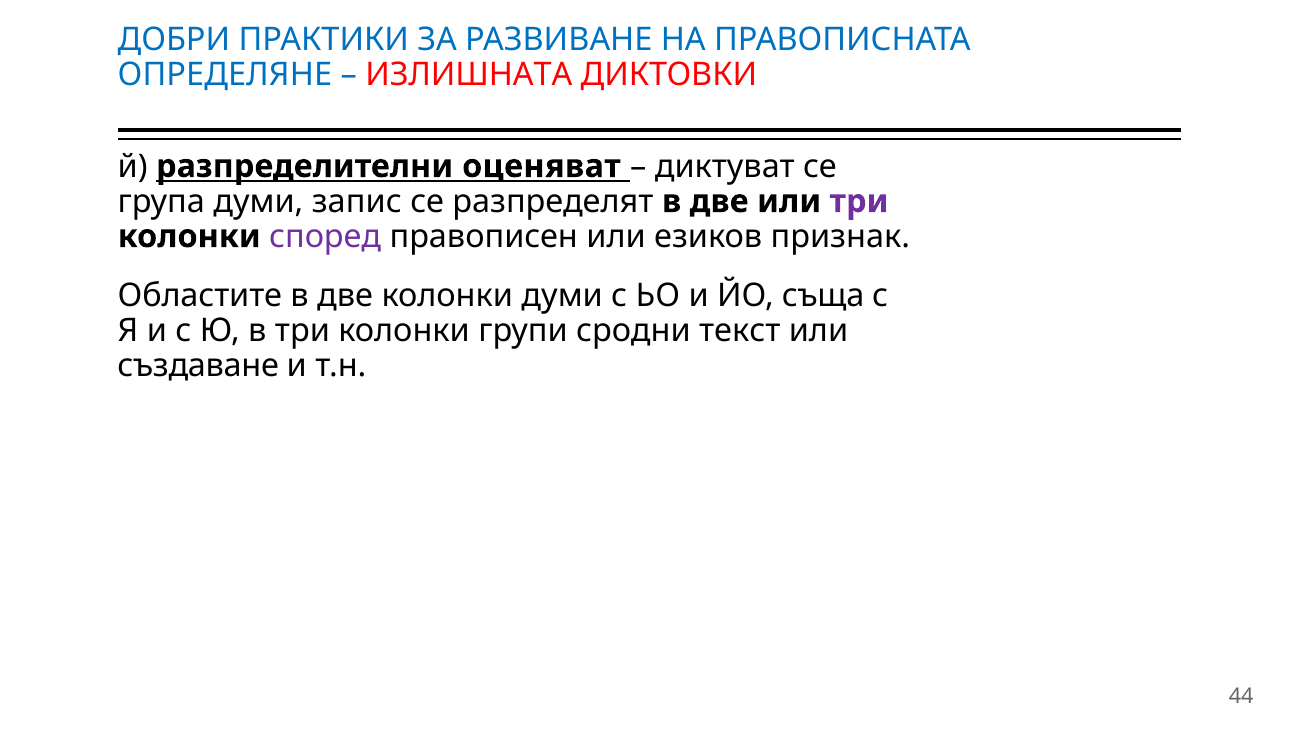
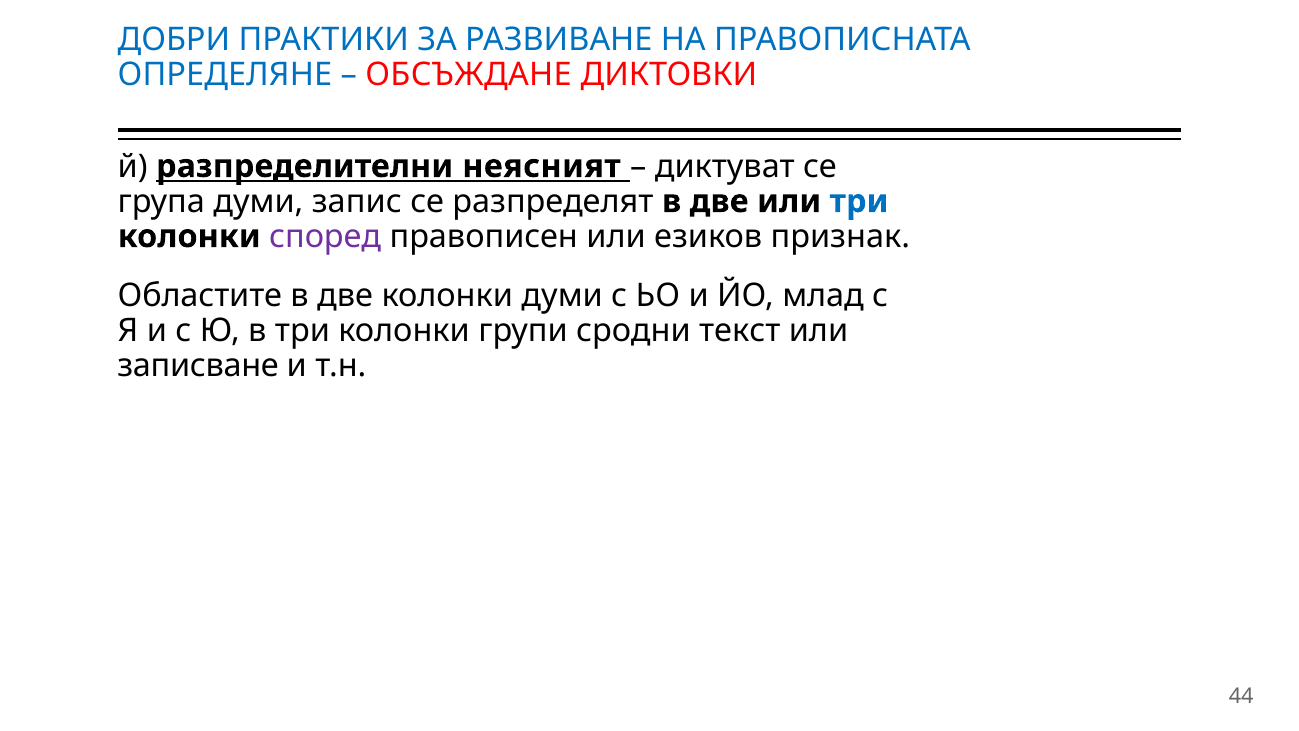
ИЗЛИШНАТА: ИЗЛИШНАТА -> ОБСЪЖДАНЕ (469, 75)
оценяват: оценяват -> неясният (541, 166)
три colour: purple -> blue (859, 201)
съща: съща -> млад (823, 296)
създаване: създаване -> записване (198, 366)
